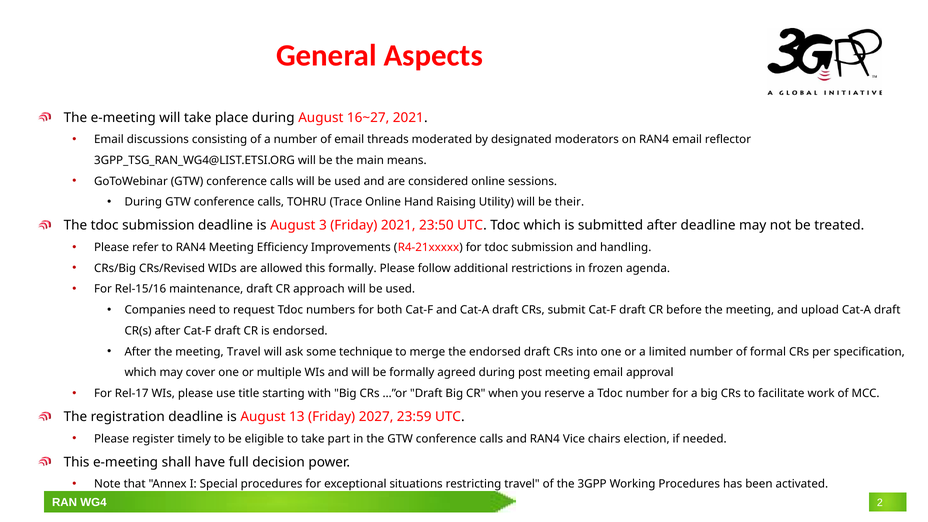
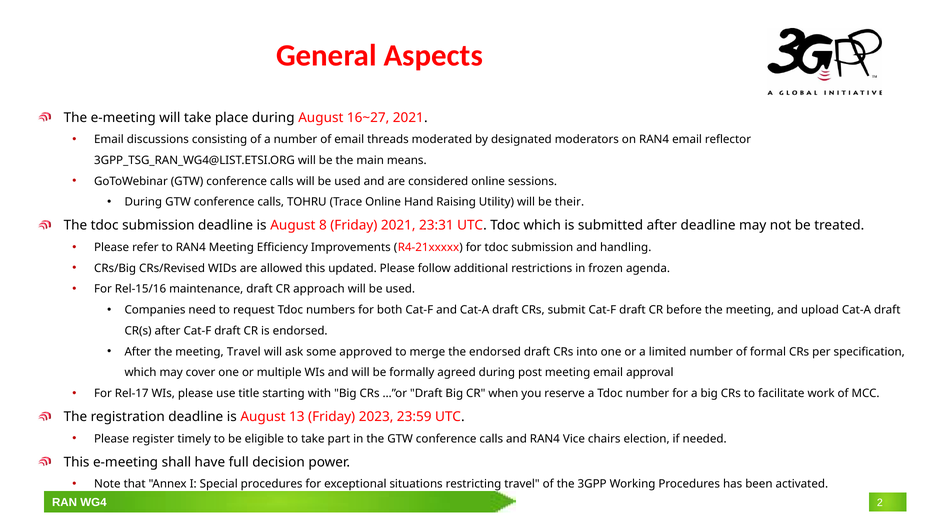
3: 3 -> 8 (323, 225)
23:50: 23:50 -> 23:31 (436, 225)
this formally: formally -> updated (353, 268)
technique: technique -> approved (366, 352)
2027: 2027 -> 2023 (376, 417)
